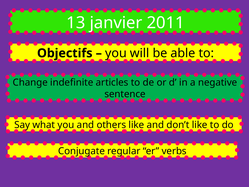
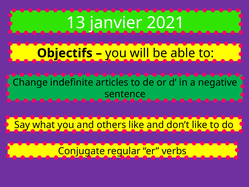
2011: 2011 -> 2021 (166, 23)
